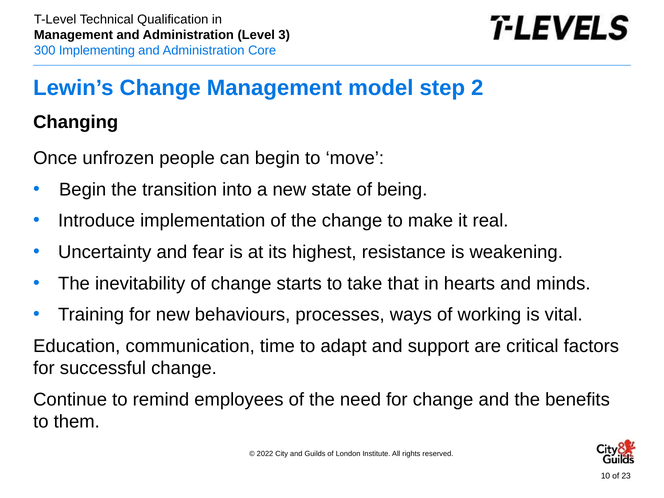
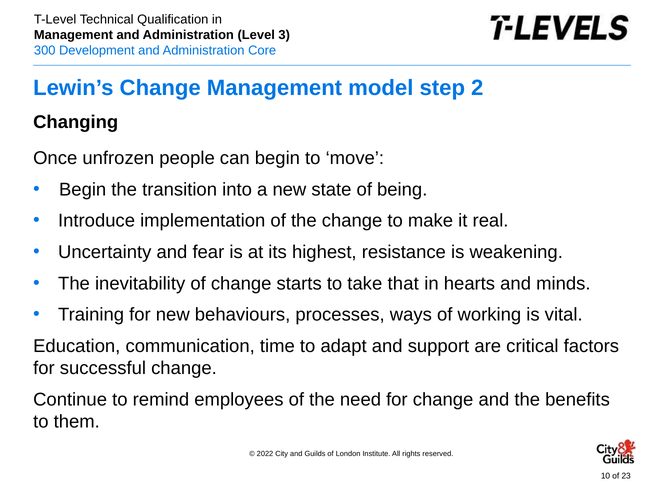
Implementing: Implementing -> Development (97, 51)
